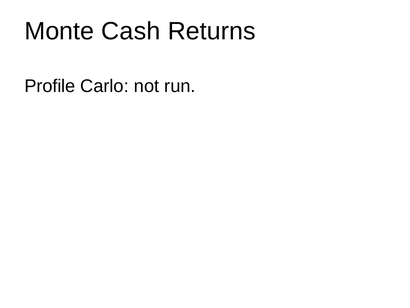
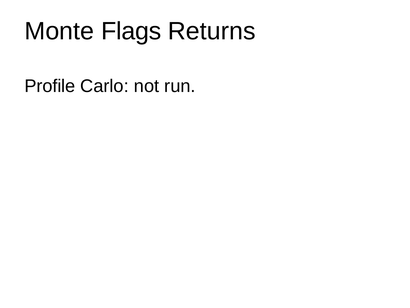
Cash: Cash -> Flags (131, 31)
